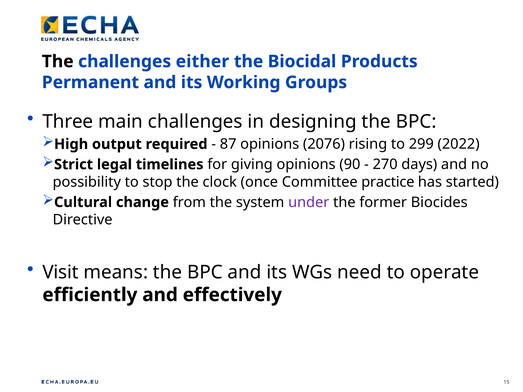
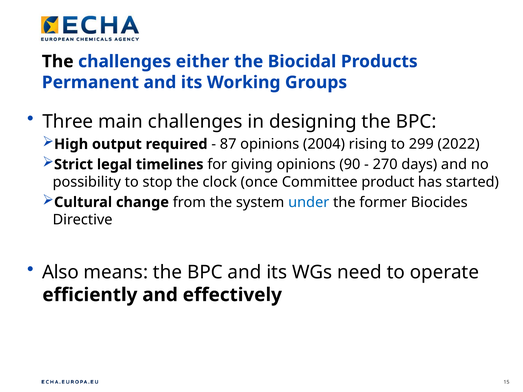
2076: 2076 -> 2004 (324, 144)
practice: practice -> product (388, 182)
under colour: purple -> blue (309, 202)
Visit: Visit -> Also (60, 272)
